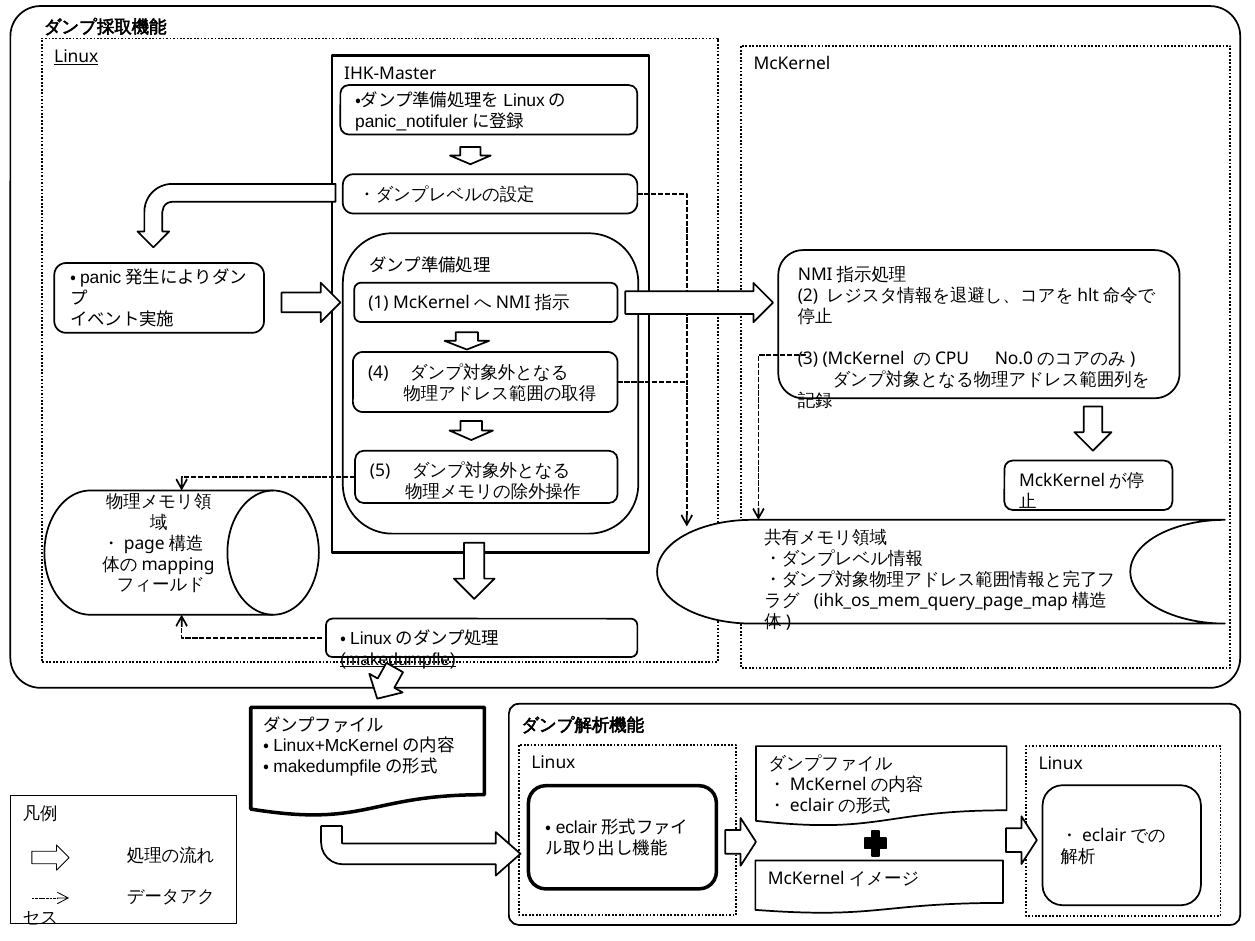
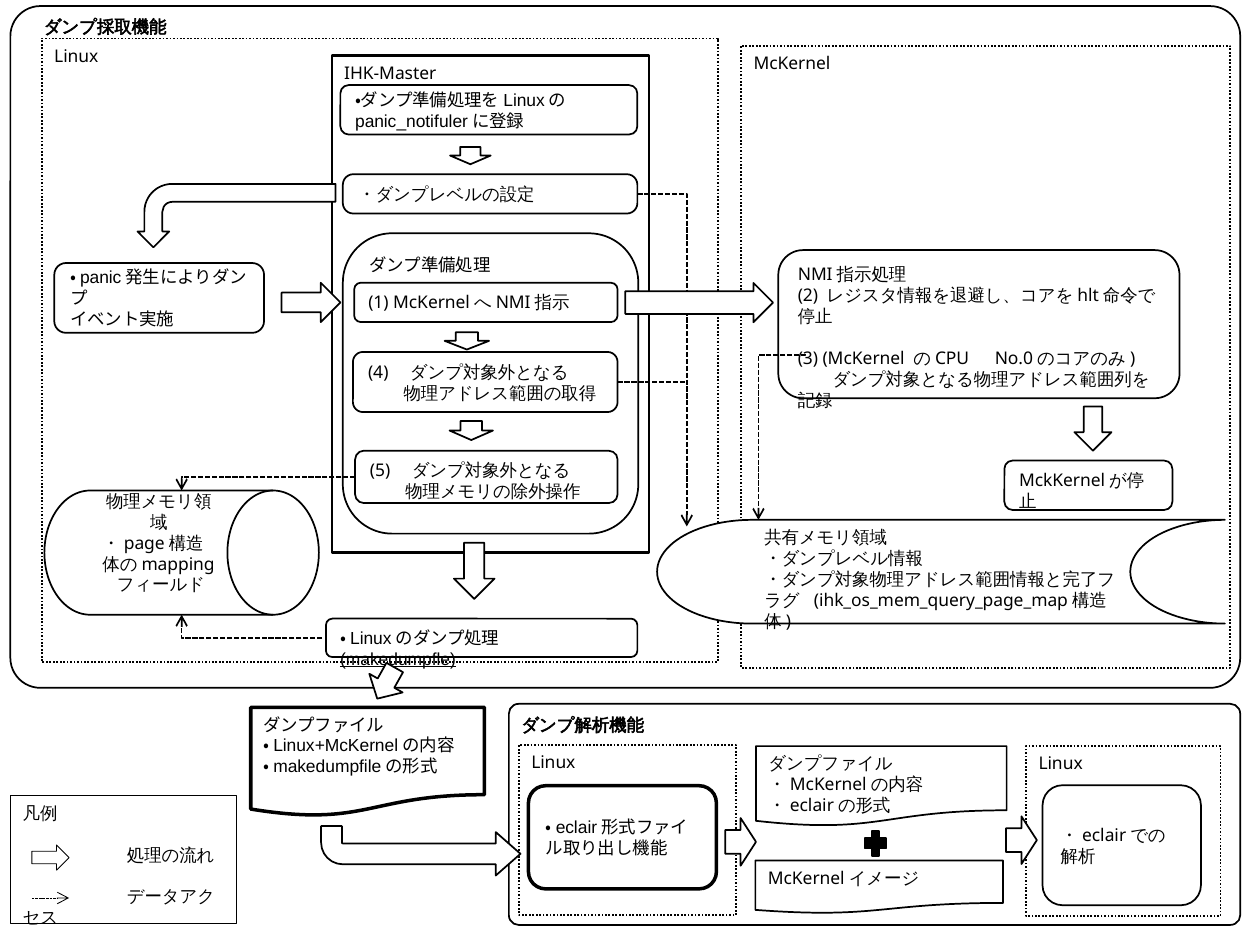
Linux underline: present -> none (76, 57)
